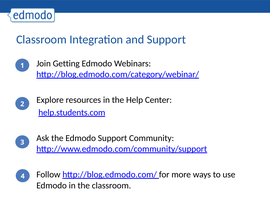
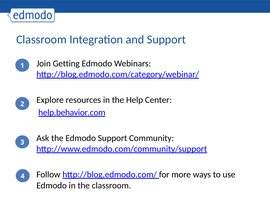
help.students.com: help.students.com -> help.behavior.com (72, 112)
